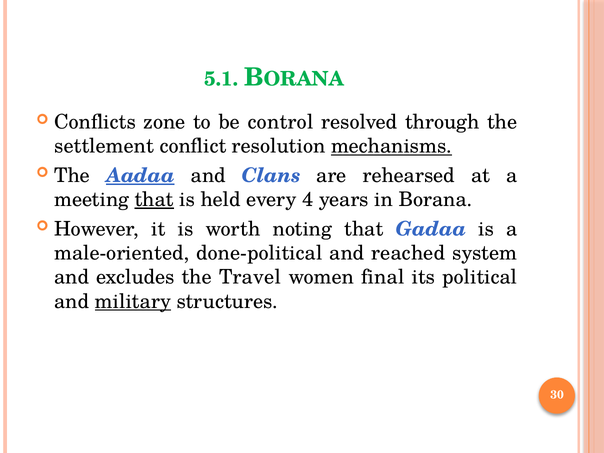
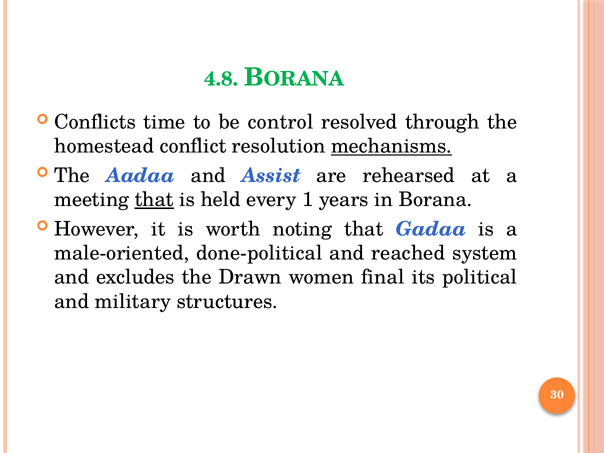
5.1: 5.1 -> 4.8 (221, 79)
zone: zone -> time (164, 122)
settlement: settlement -> homestead (104, 146)
Aadaa underline: present -> none (140, 176)
Clans: Clans -> Assist (271, 176)
4: 4 -> 1 (308, 200)
Travel: Travel -> Drawn (250, 277)
military underline: present -> none (133, 301)
